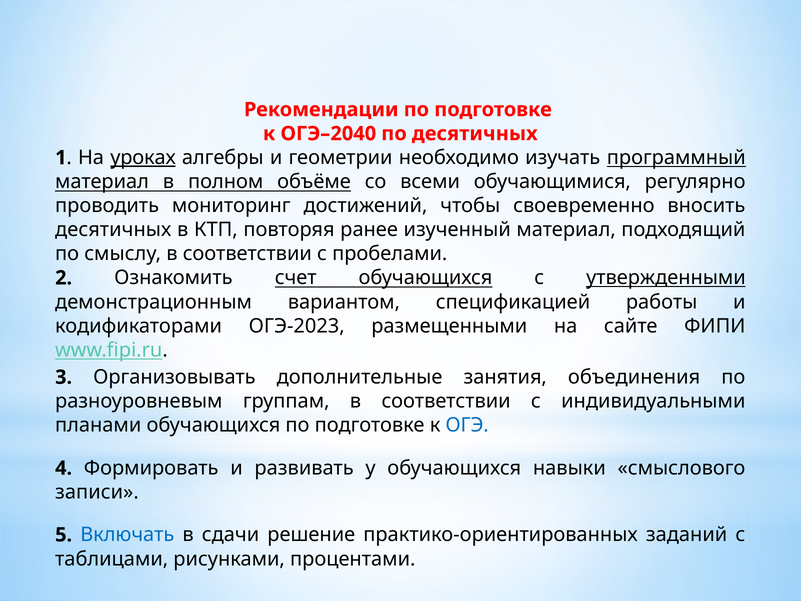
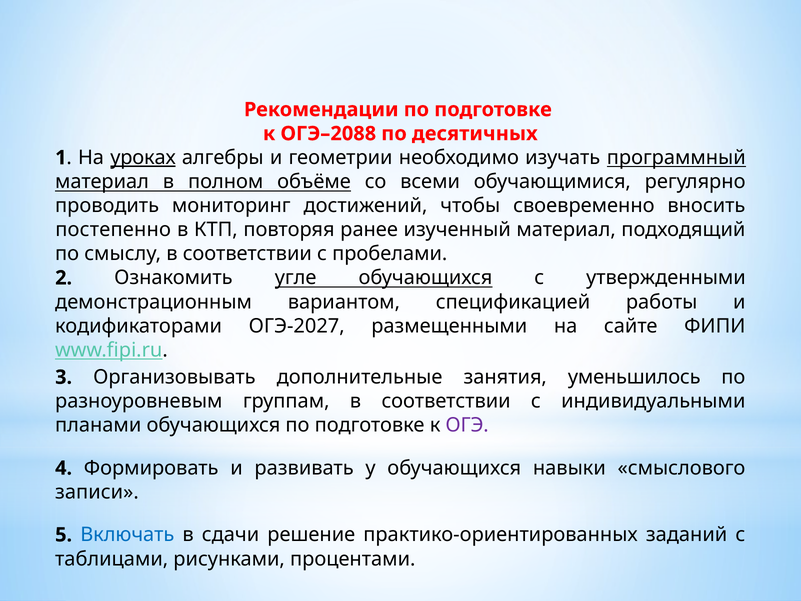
ОГЭ–2040: ОГЭ–2040 -> ОГЭ–2088 (328, 134)
десятичных: десятичных -> постепенно (113, 230)
счет: счет -> угле (296, 278)
утвержденными underline: present -> none (666, 278)
ОГЭ-2023: ОГЭ-2023 -> ОГЭ-2027 (297, 326)
объединения: объединения -> уменьшилось (634, 377)
ОГЭ colour: blue -> purple (467, 425)
